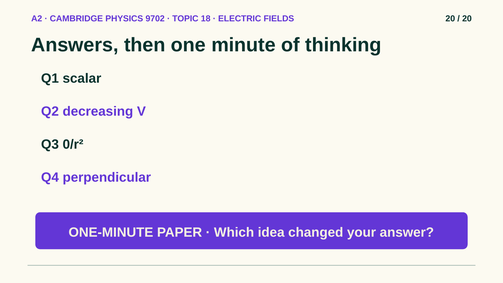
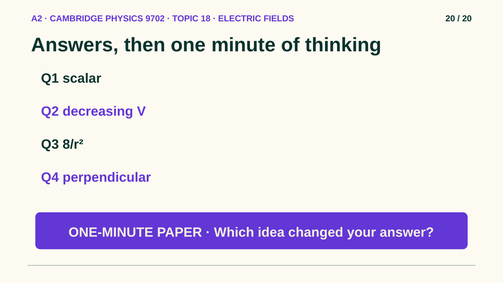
0/r²: 0/r² -> 8/r² (73, 144)
